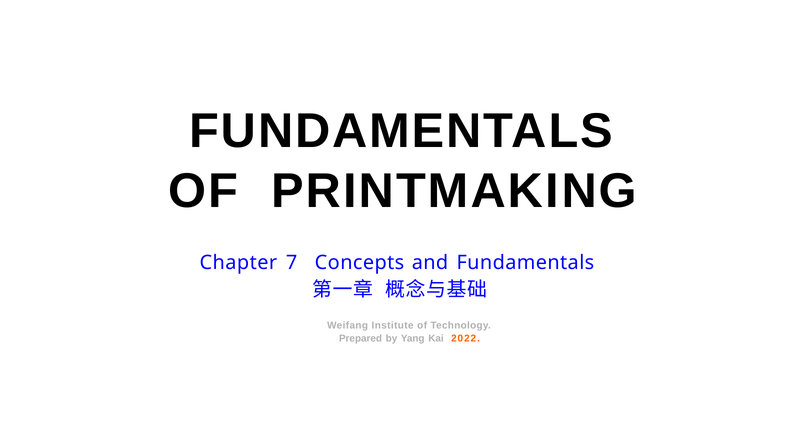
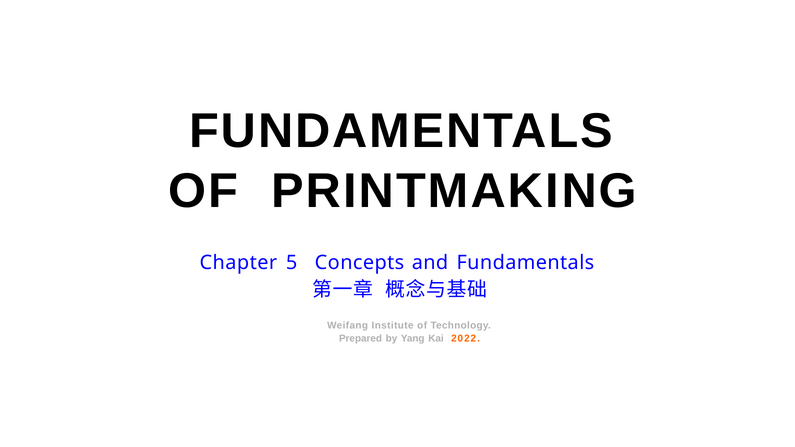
7: 7 -> 5 (292, 263)
